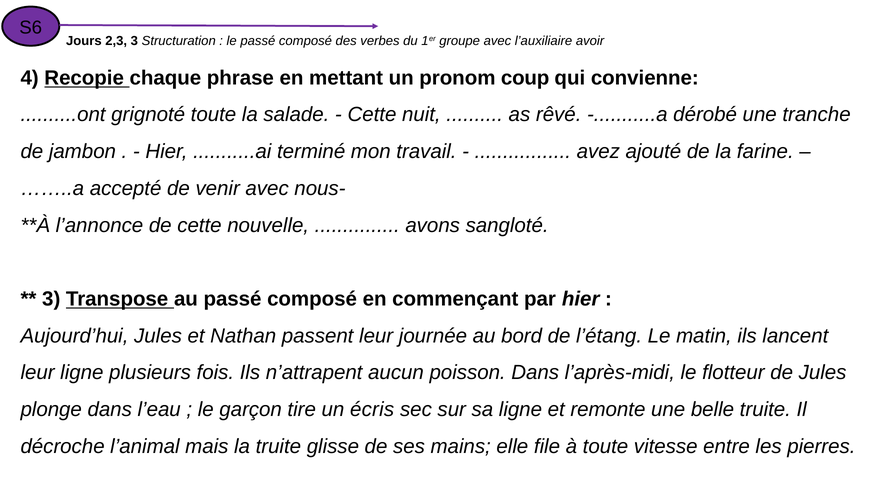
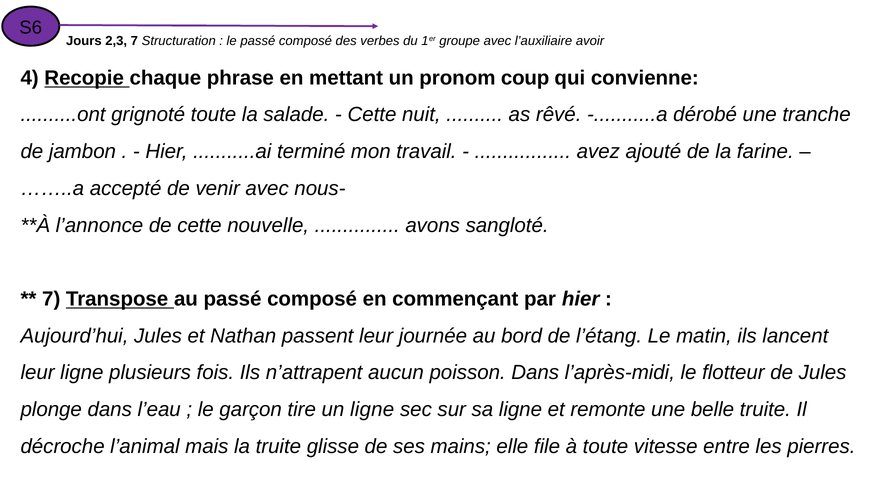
2,3 3: 3 -> 7 (134, 41)
3: 3 -> 7 (51, 299)
un écris: écris -> ligne (372, 410)
